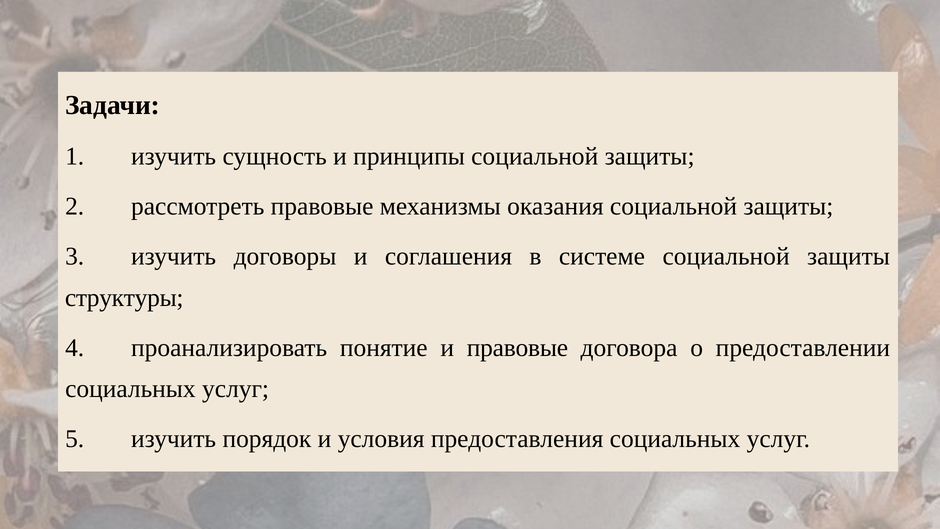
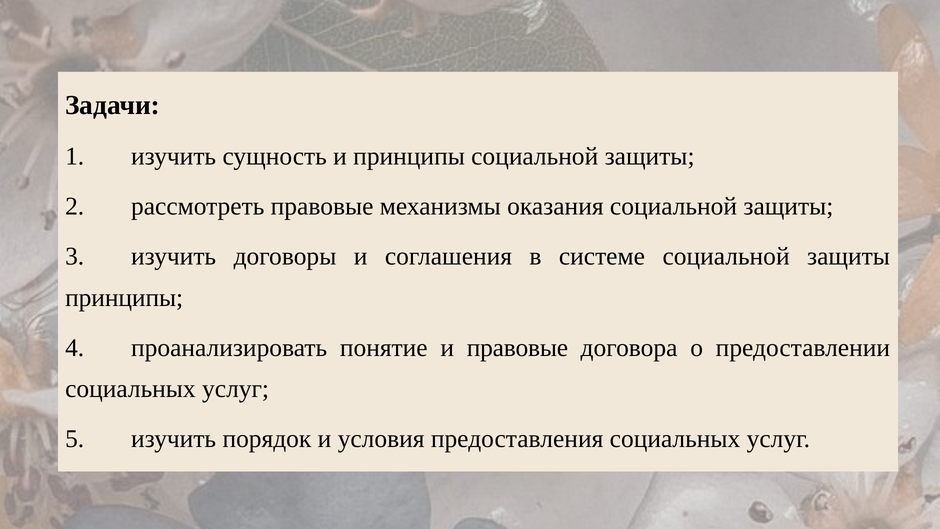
структуры: структуры -> принципы (124, 297)
